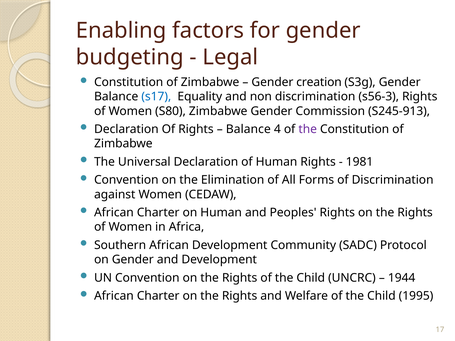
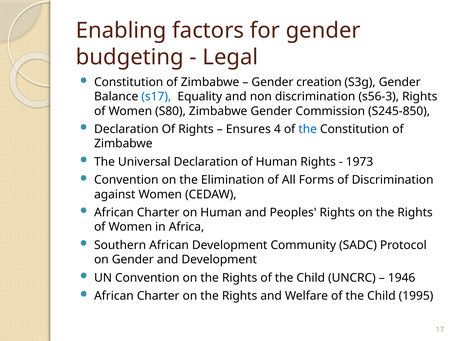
S245-913: S245-913 -> S245-850 (399, 111)
Balance: Balance -> Ensures (248, 129)
the colour: purple -> blue (308, 129)
1981: 1981 -> 1973 (360, 162)
1944: 1944 -> 1946 (402, 278)
